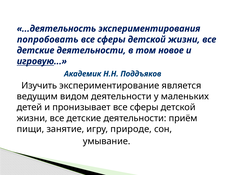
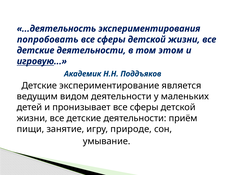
новое: новое -> этом (171, 51)
Изучить: Изучить -> Детские (39, 86)
